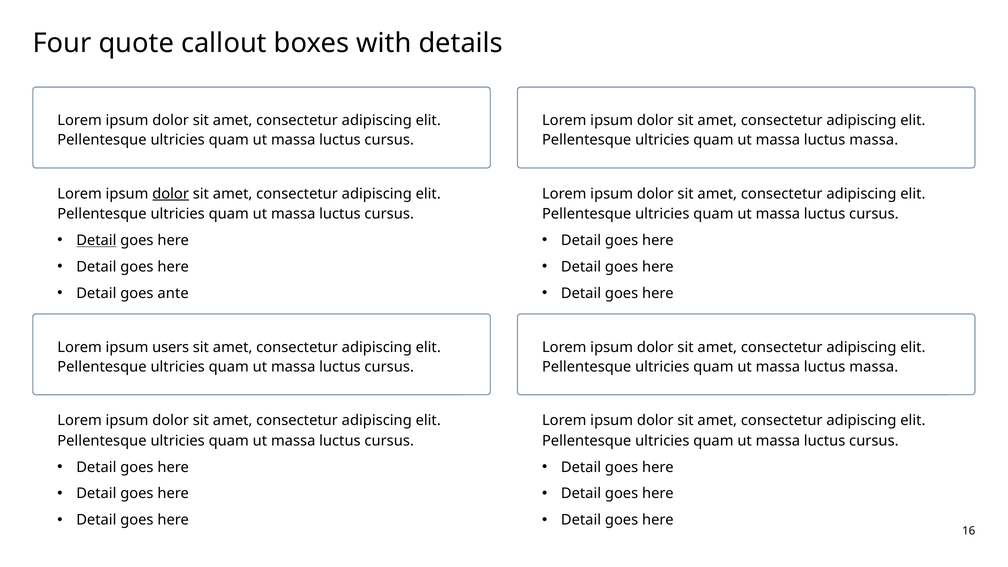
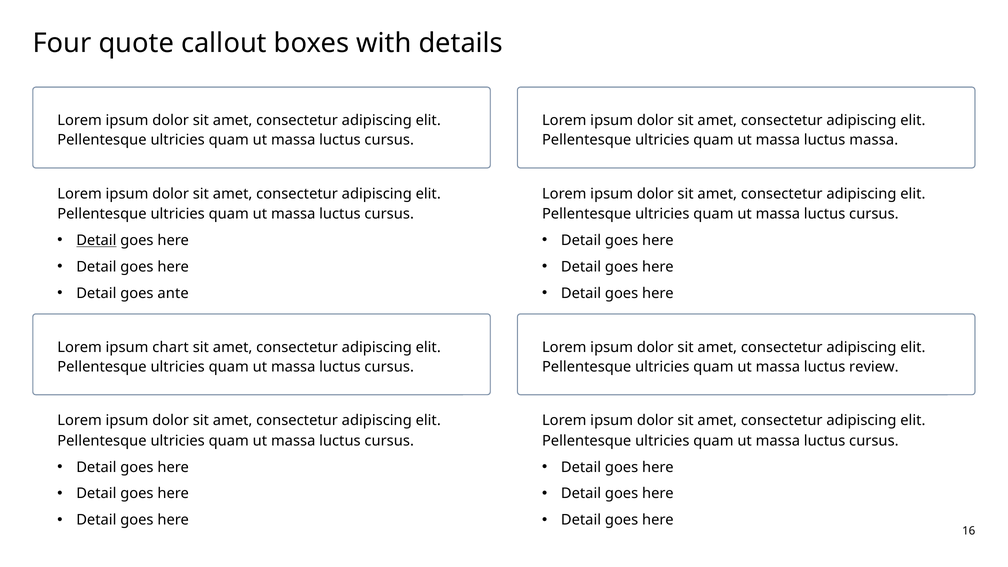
dolor underline: present -> none (171, 194)
users: users -> chart (171, 347)
massa: massa -> review (874, 367)
